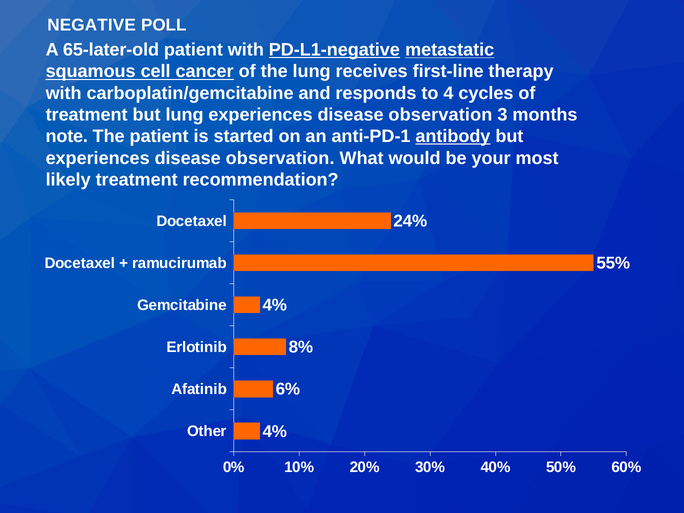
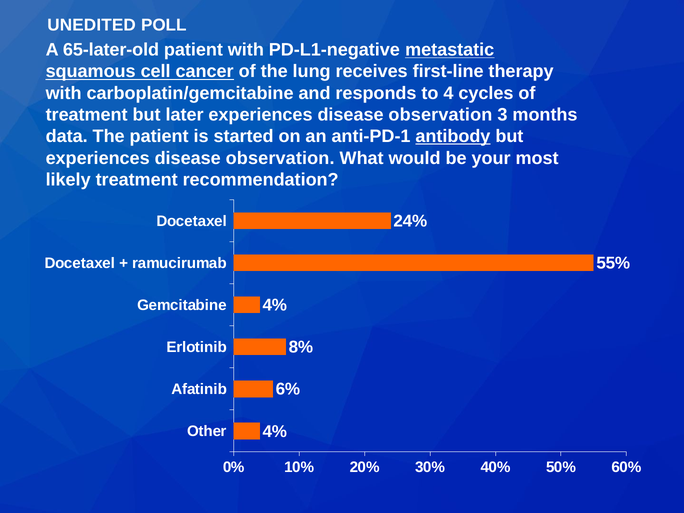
NEGATIVE: NEGATIVE -> UNEDITED (92, 25)
PD-L1-negative underline: present -> none (334, 50)
but lung: lung -> later (185, 115)
note: note -> data (67, 136)
